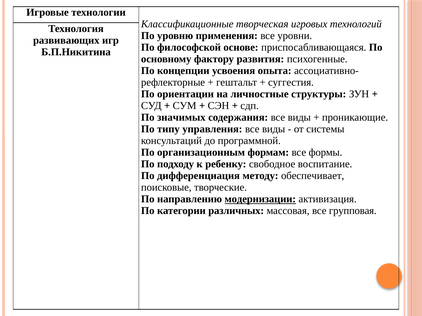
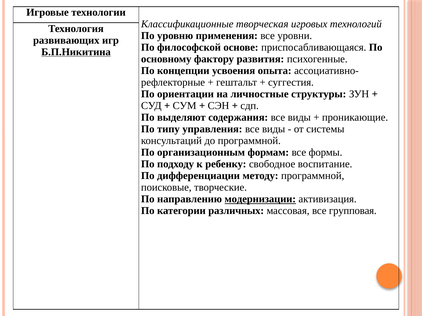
Б.П.Никитина underline: none -> present (76, 52)
значимых: значимых -> выделяют (181, 118)
дифференциация: дифференциация -> дифференциации (199, 176)
методу обеспечивает: обеспечивает -> программной (313, 176)
